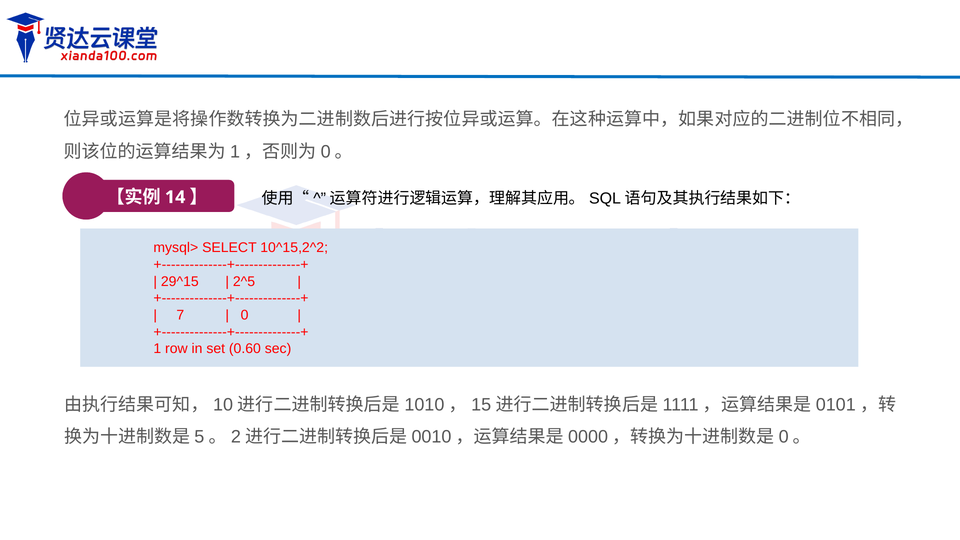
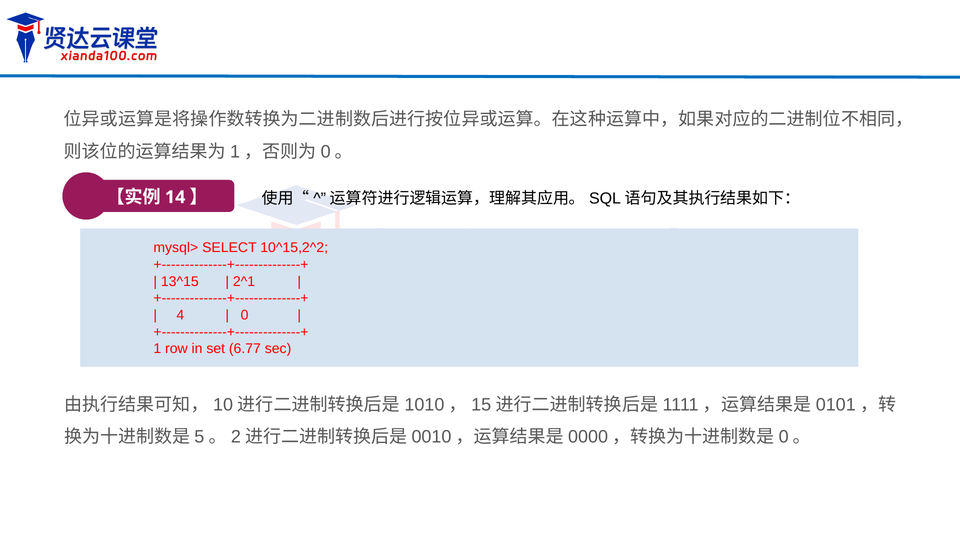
29^15: 29^15 -> 13^15 (180, 281)
2^5: 2^5 -> 2^1 (244, 281)
7: 7 -> 4 (180, 315)
0.60: 0.60 -> 6.77 (245, 349)
